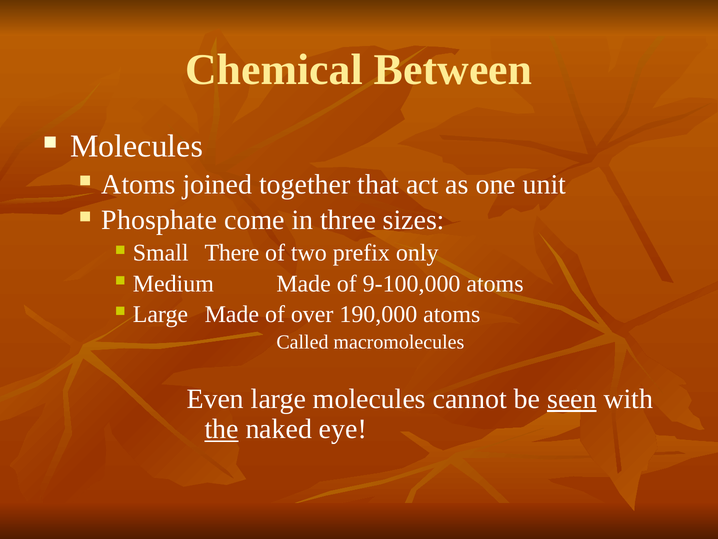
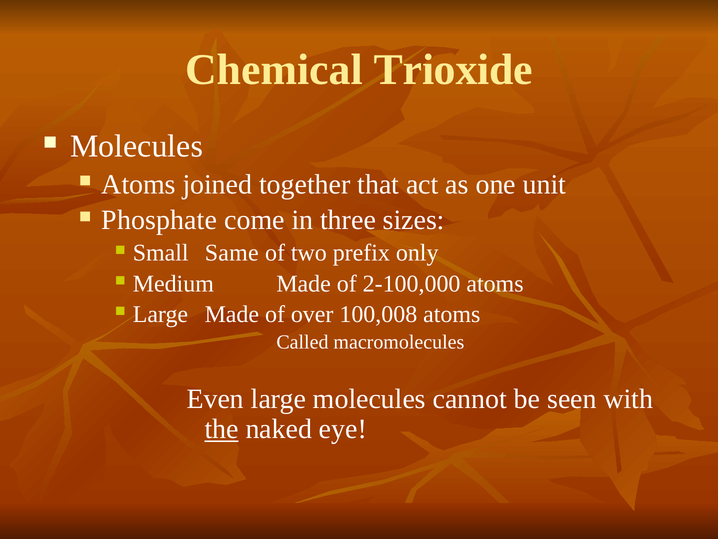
Between: Between -> Trioxide (453, 70)
There: There -> Same (232, 253)
9-100,000: 9-100,000 -> 2-100,000 (412, 283)
190,000: 190,000 -> 100,008 (378, 314)
seen underline: present -> none (572, 399)
